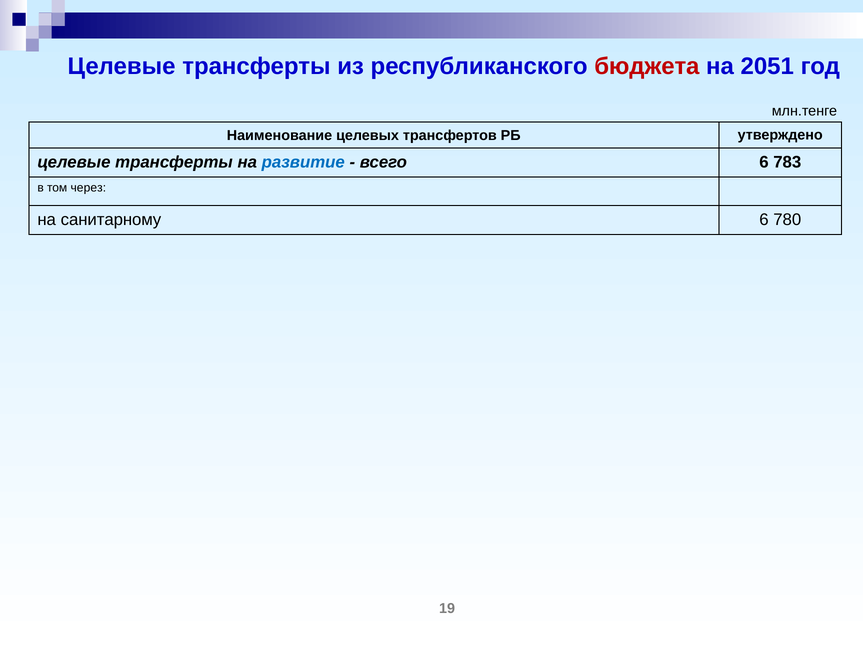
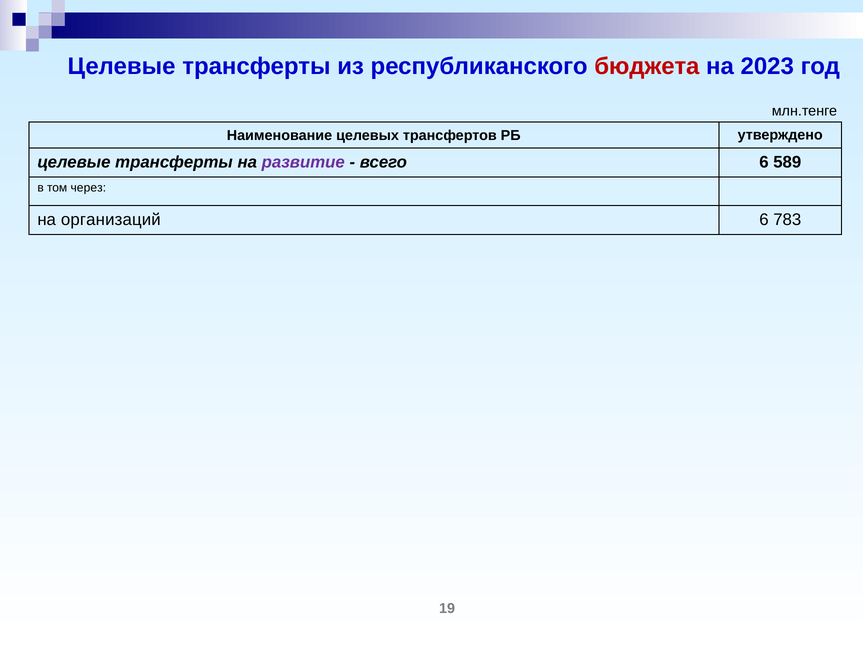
2051: 2051 -> 2023 (767, 66)
развитие colour: blue -> purple (303, 162)
783: 783 -> 589 (787, 162)
санитарному: санитарному -> организаций (111, 220)
780: 780 -> 783 (787, 220)
